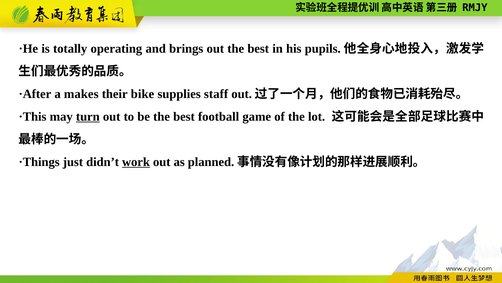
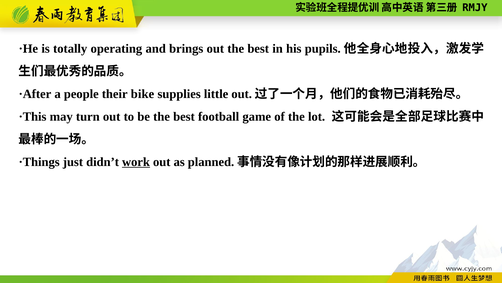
makes: makes -> people (81, 94)
staff: staff -> little (216, 94)
turn underline: present -> none (88, 116)
